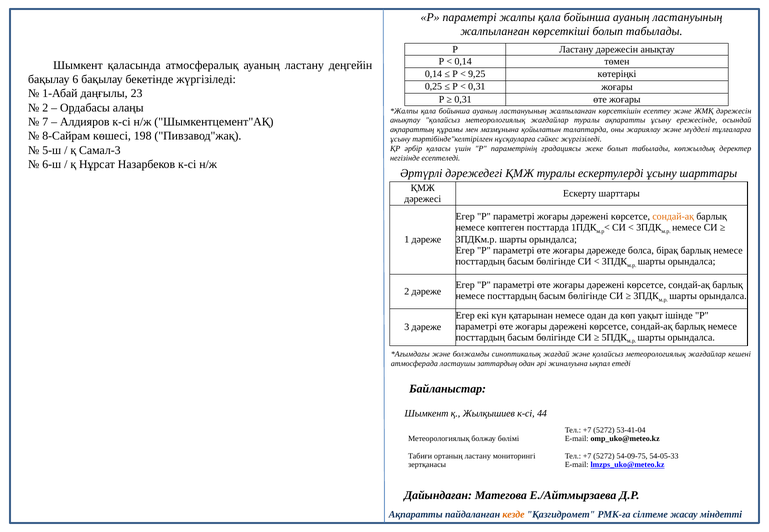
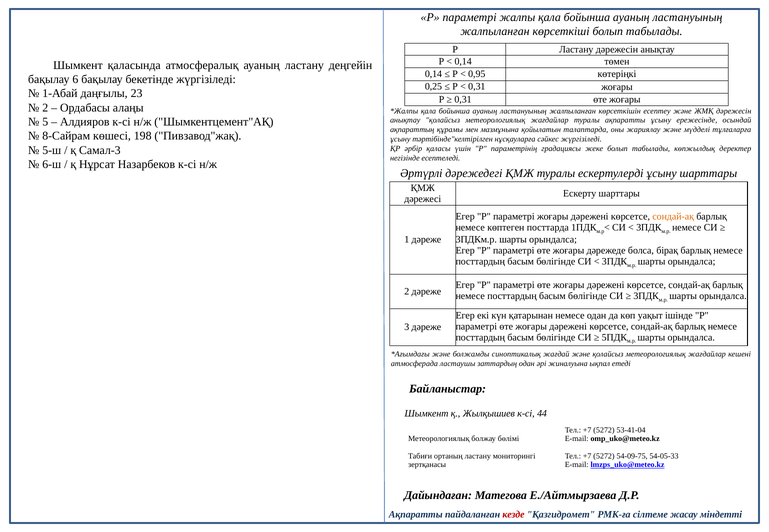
9,25: 9,25 -> 0,95 (477, 74)
7: 7 -> 5 (45, 122)
кезде colour: orange -> red (513, 515)
